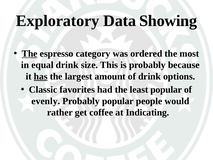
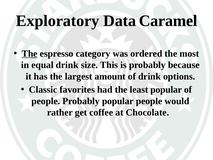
Showing: Showing -> Caramel (168, 21)
has underline: present -> none (41, 76)
evenly: evenly -> people (46, 101)
Indicating: Indicating -> Chocolate (147, 112)
